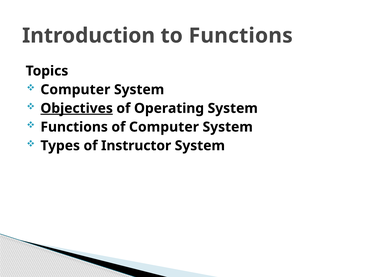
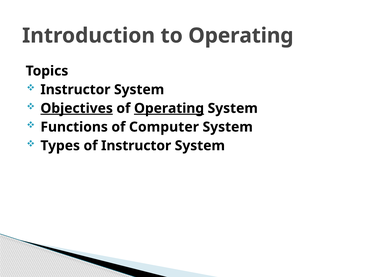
to Functions: Functions -> Operating (241, 36)
Computer: Computer -> Instructor (75, 90)
Operating underline: none -> present (169, 108)
